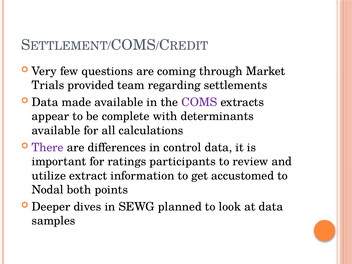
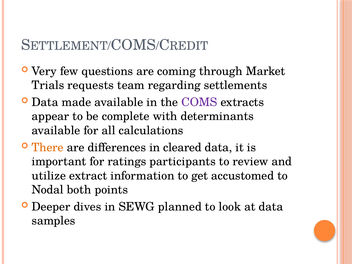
provided: provided -> requests (91, 85)
There colour: purple -> orange (48, 147)
control: control -> cleared (182, 147)
